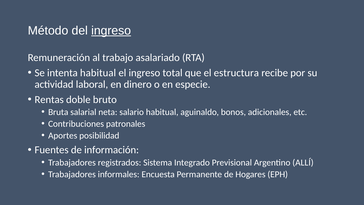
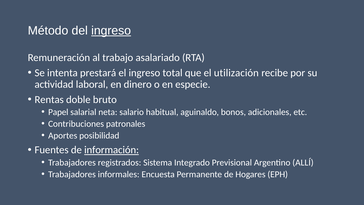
intenta habitual: habitual -> prestará (98, 73)
estructura: estructura -> utilización (236, 73)
Bruta: Bruta -> Papel (58, 112)
información underline: none -> present (112, 150)
